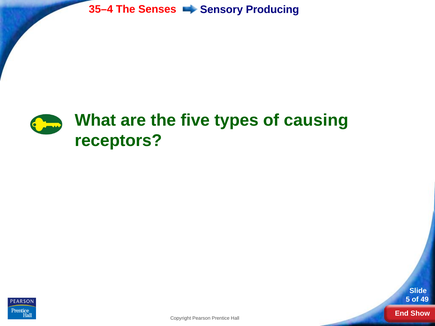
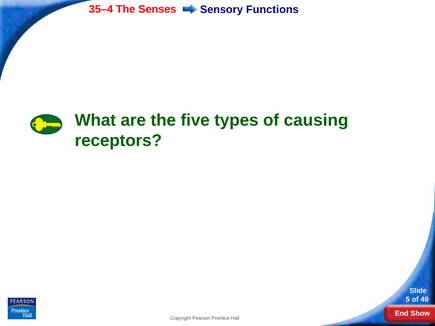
Producing: Producing -> Functions (272, 9)
